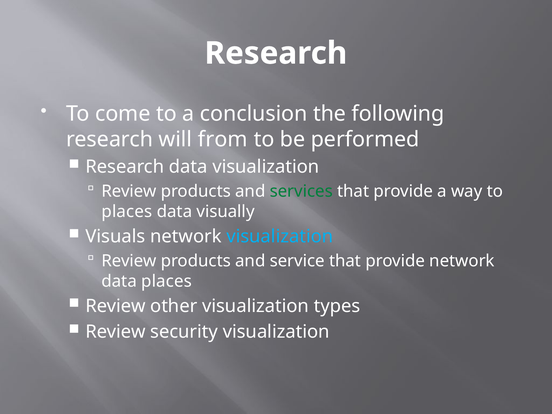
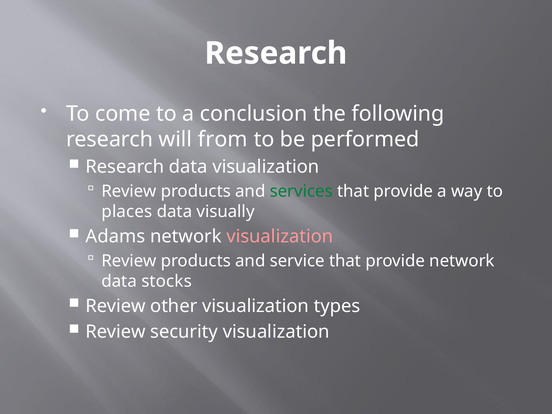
Visuals: Visuals -> Adams (115, 236)
visualization colour: light blue -> pink (280, 236)
data places: places -> stocks (167, 281)
